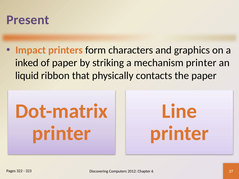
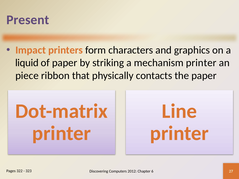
inked: inked -> liquid (27, 63)
liquid: liquid -> piece (27, 76)
